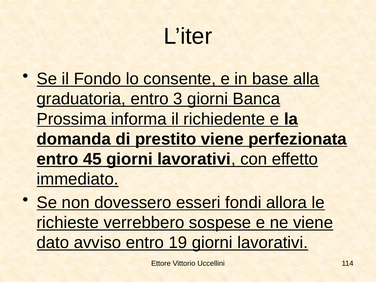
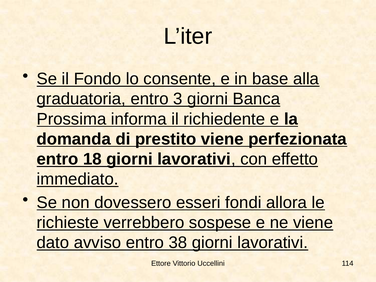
45: 45 -> 18 (92, 159)
19: 19 -> 38 (178, 243)
